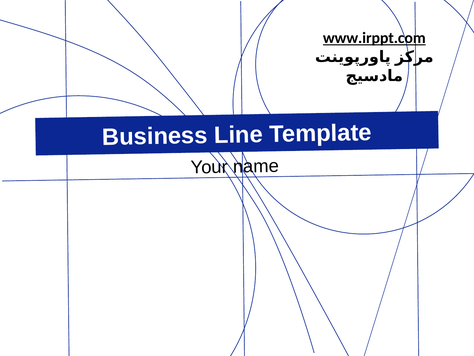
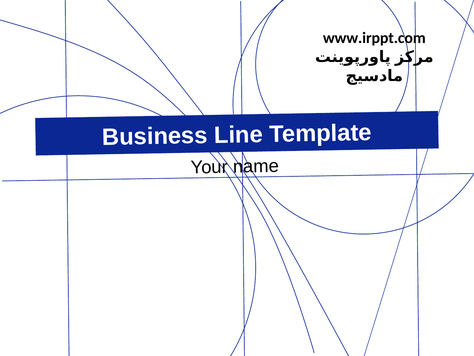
www.irppt.com underline: present -> none (374, 38)
